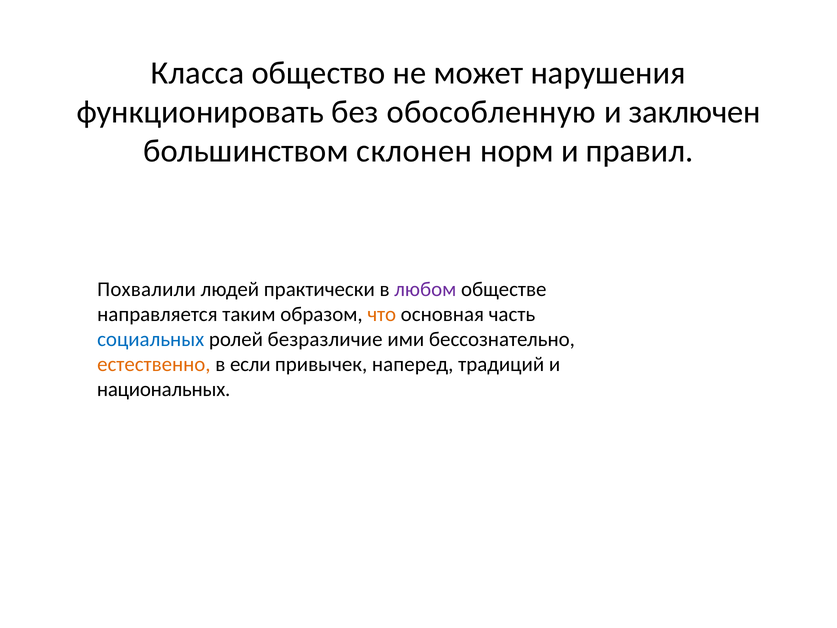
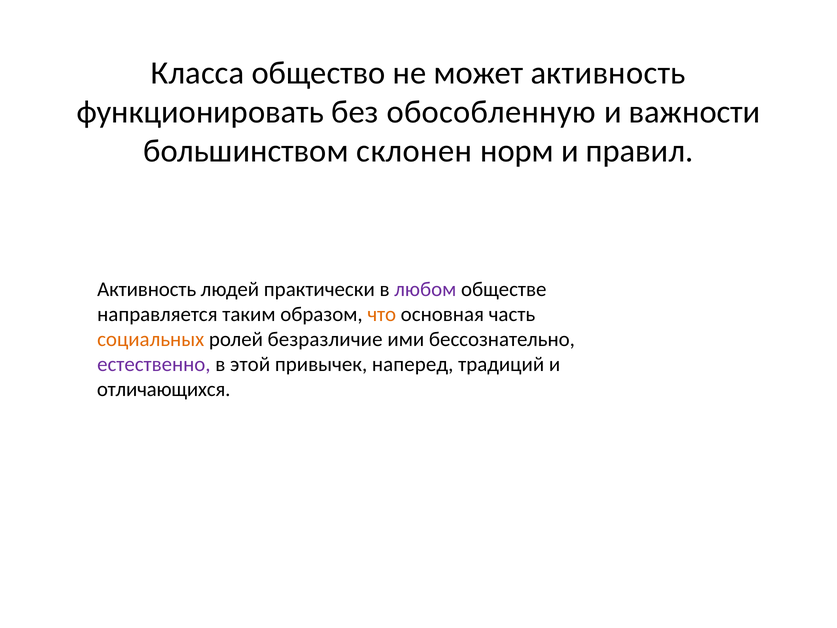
может нарушения: нарушения -> активность (608, 73)
заключен: заключен -> важности (695, 112)
Похвалили: Похвалили -> Активность (147, 289)
социальных colour: blue -> orange (151, 339)
естественно colour: orange -> purple (154, 364)
если: если -> этой (250, 364)
национальных: национальных -> отличающихся (164, 389)
